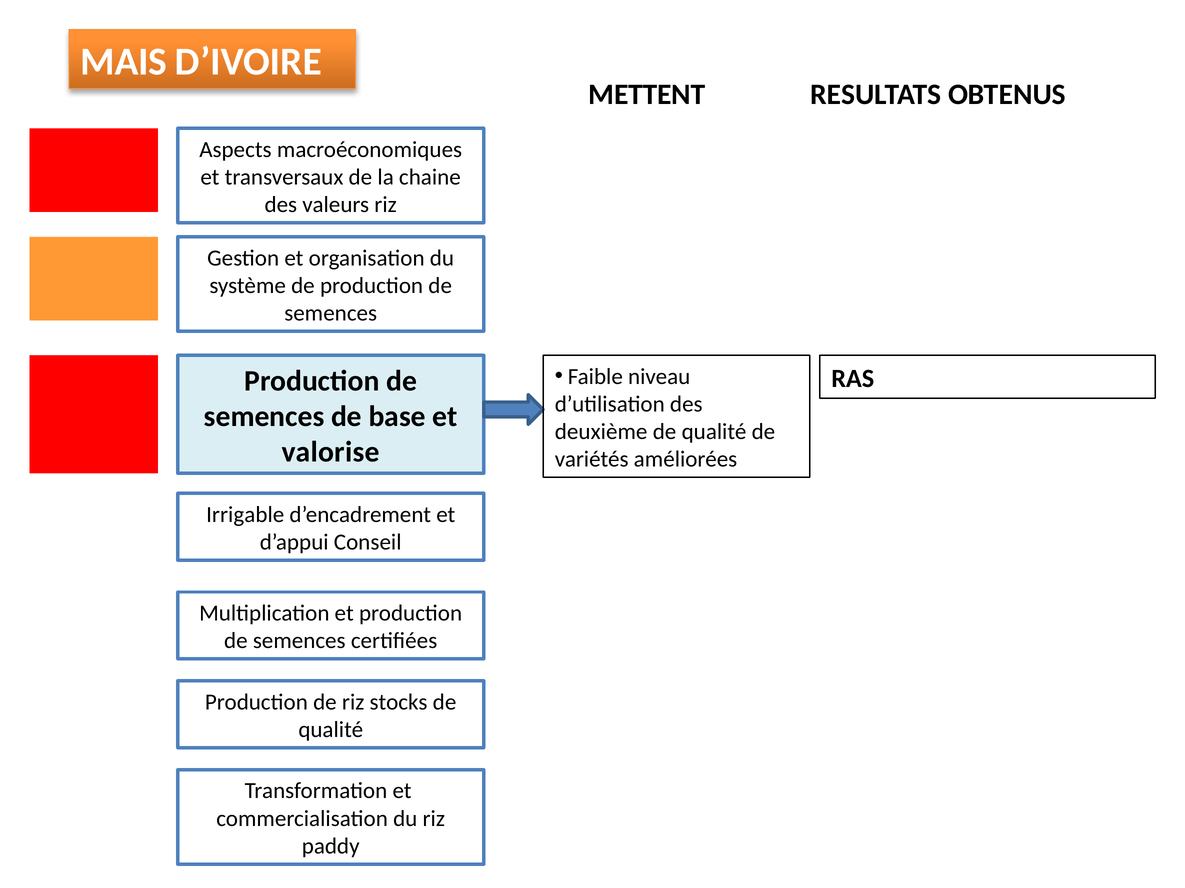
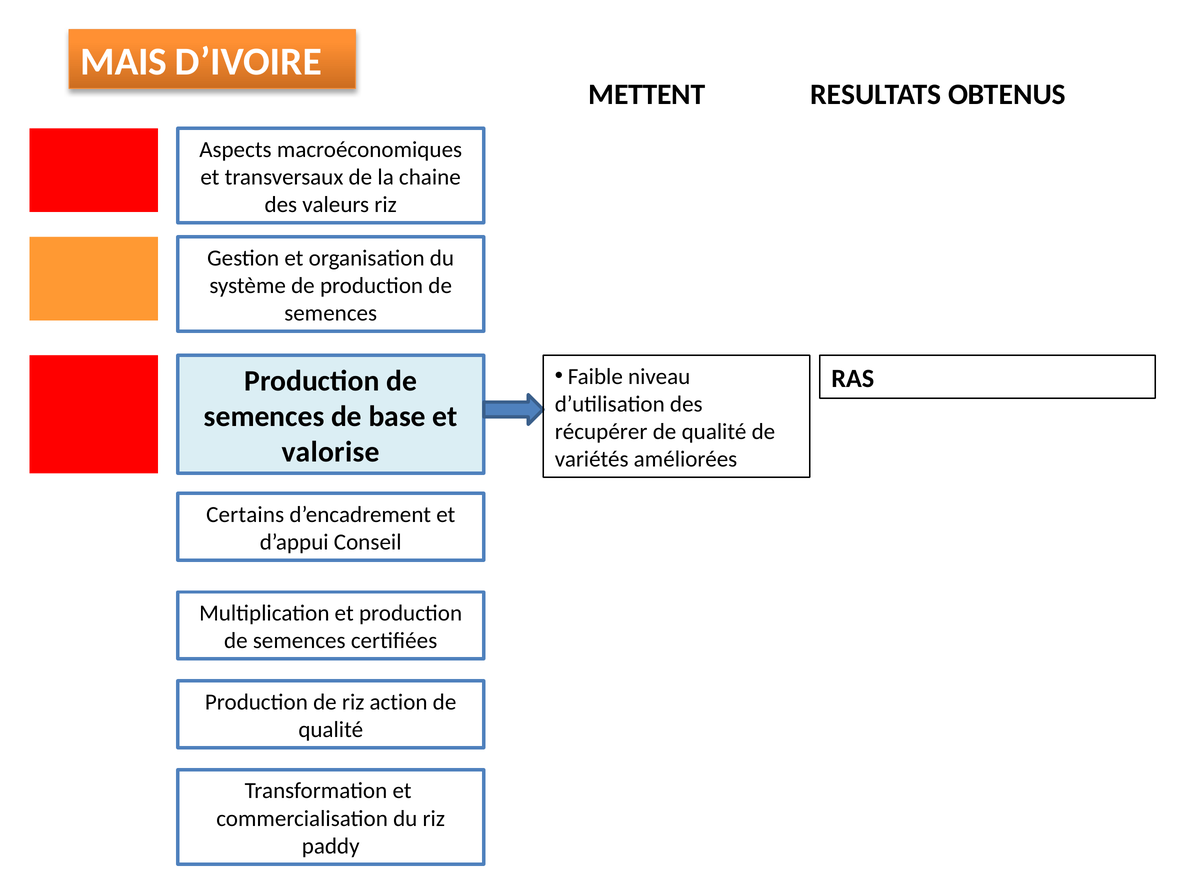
deuxième: deuxième -> récupérer (601, 432)
Irrigable: Irrigable -> Certains (245, 515)
stocks: stocks -> action (399, 703)
